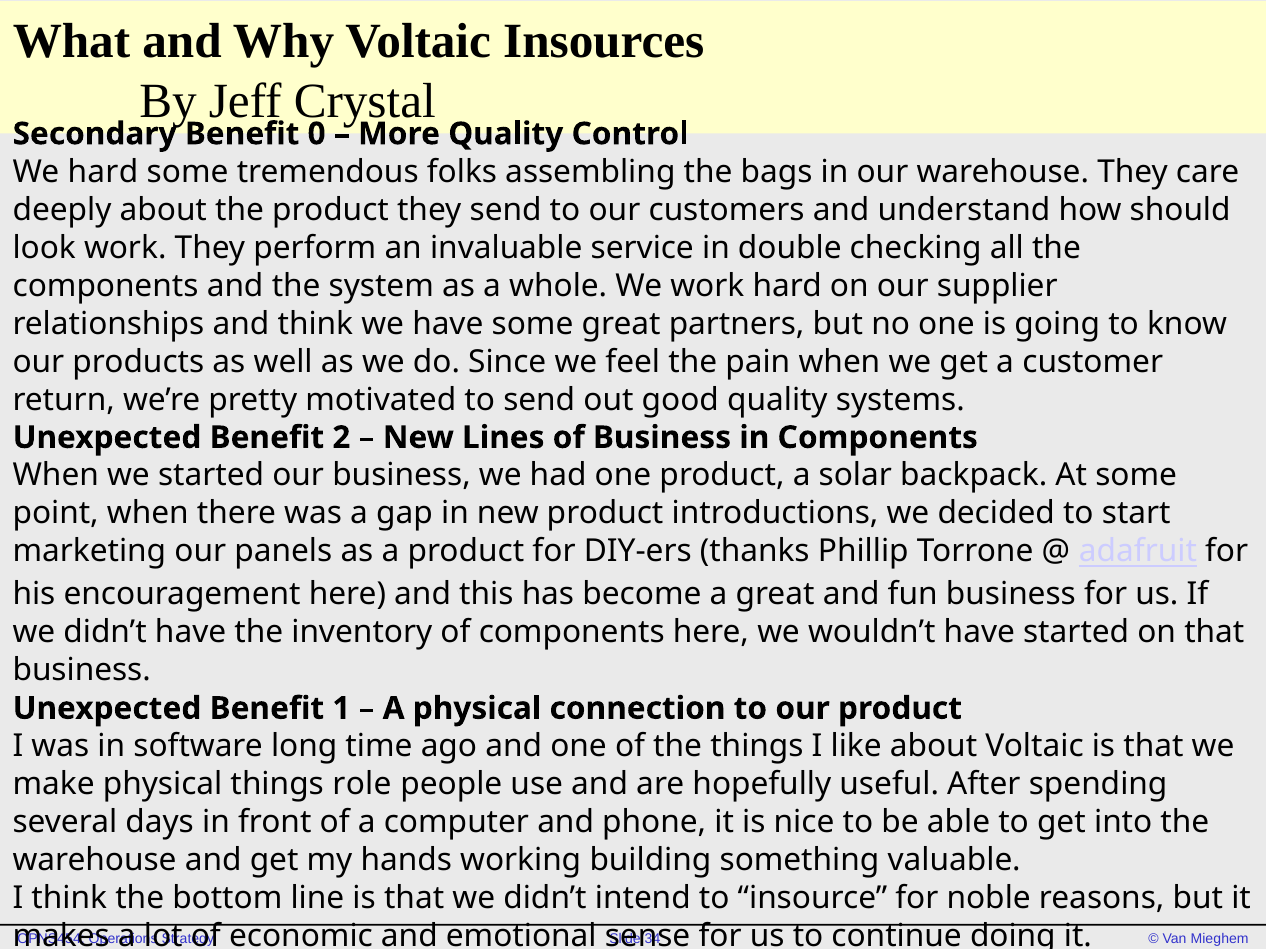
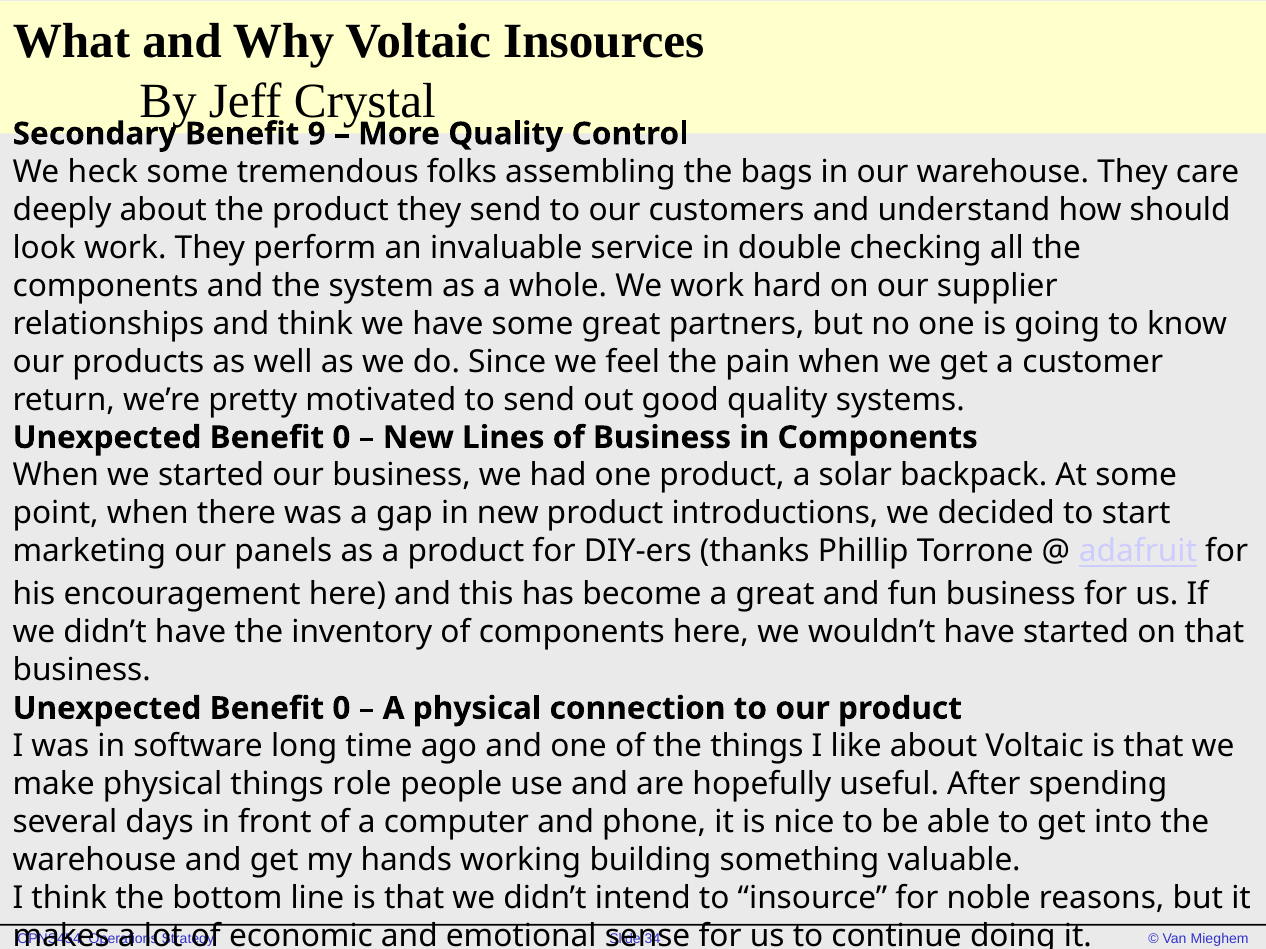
0: 0 -> 9 (317, 134)
We hard: hard -> heck (103, 172)
2: 2 -> 0 (341, 438)
1: 1 -> 0 (341, 709)
